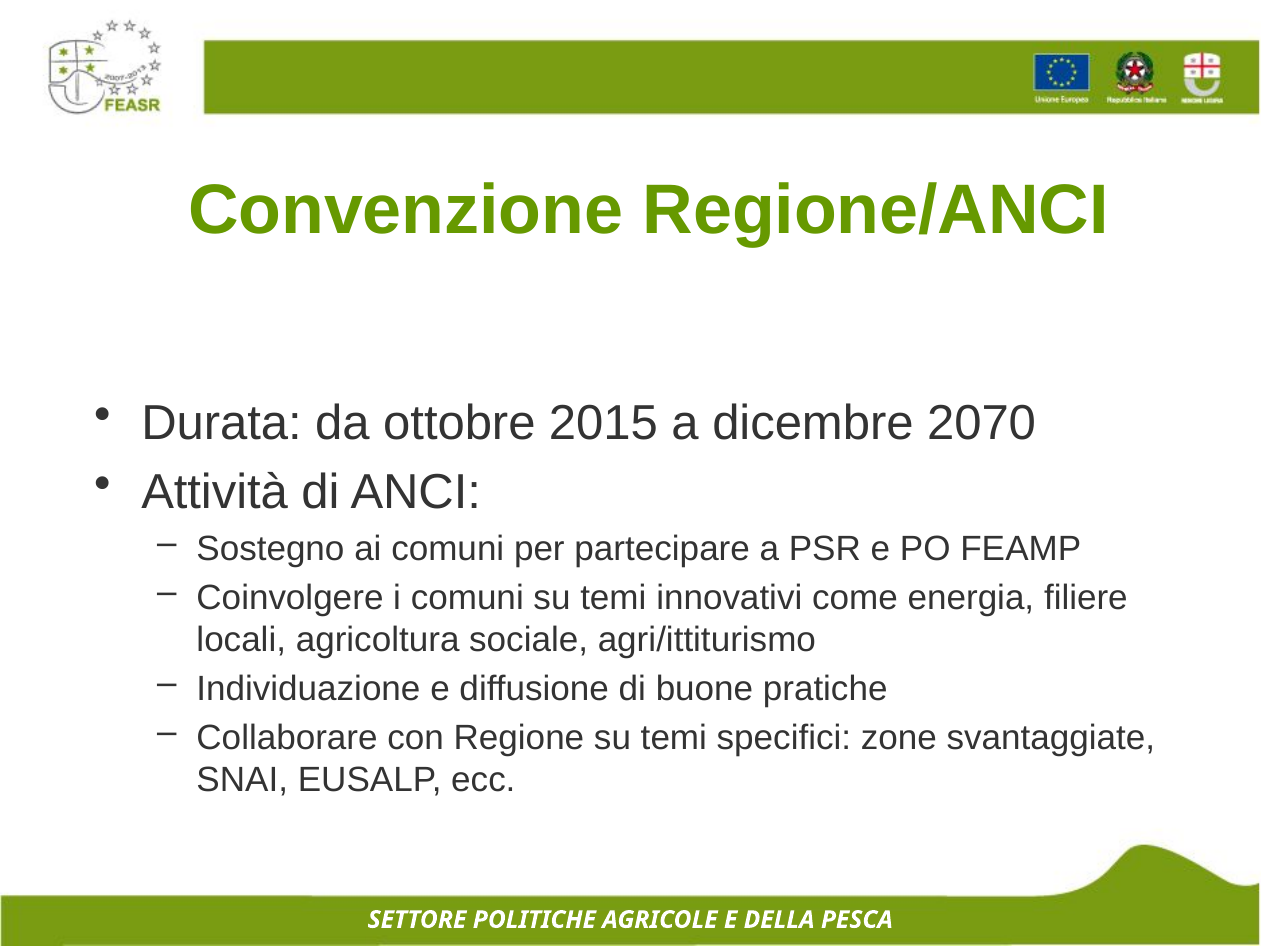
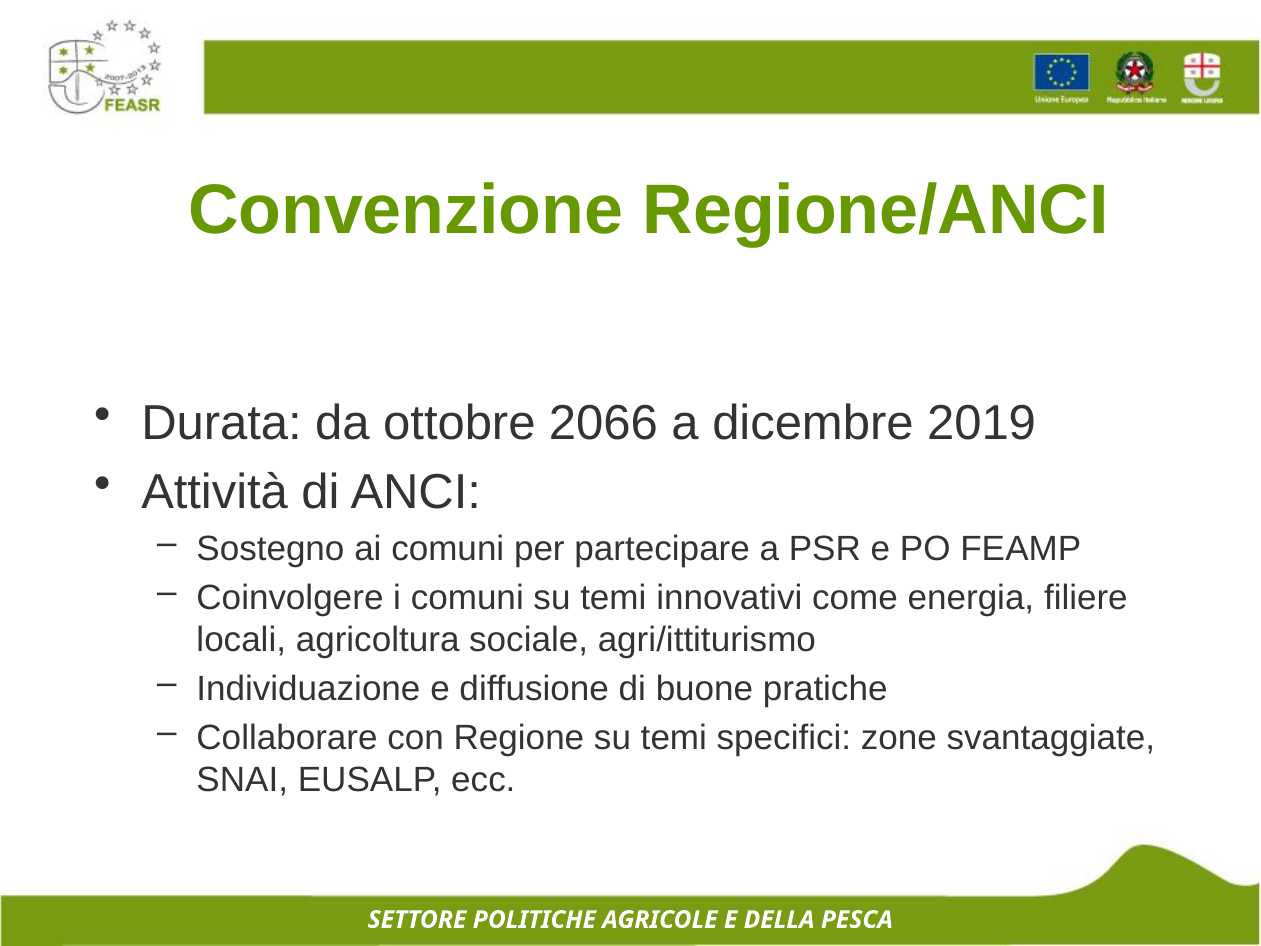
2015: 2015 -> 2066 (603, 423)
2070: 2070 -> 2019 (982, 423)
